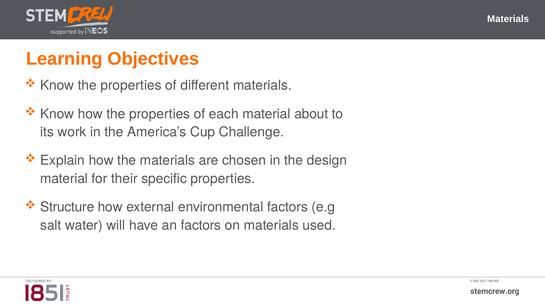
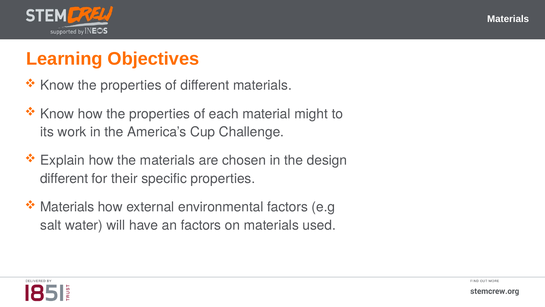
about: about -> might (311, 114)
material: material -> different (64, 178)
Structure: Structure -> Materials (67, 207)
